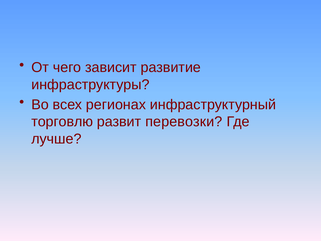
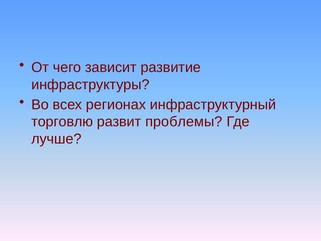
перевозки: перевозки -> проблемы (184, 122)
